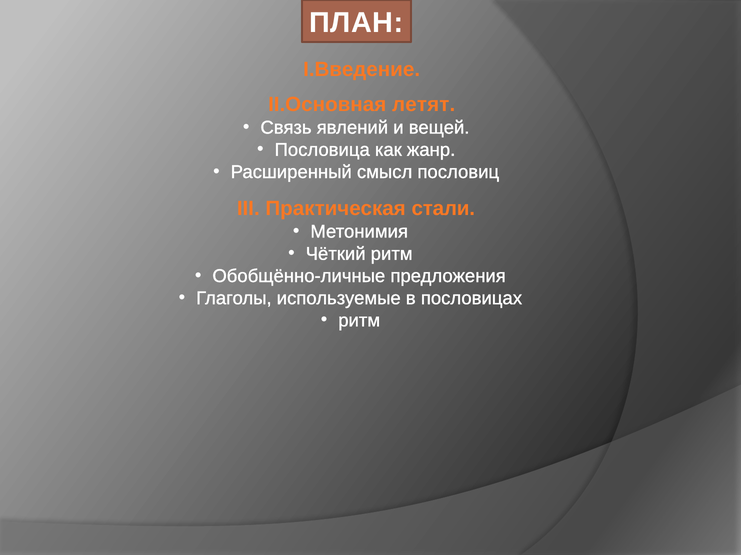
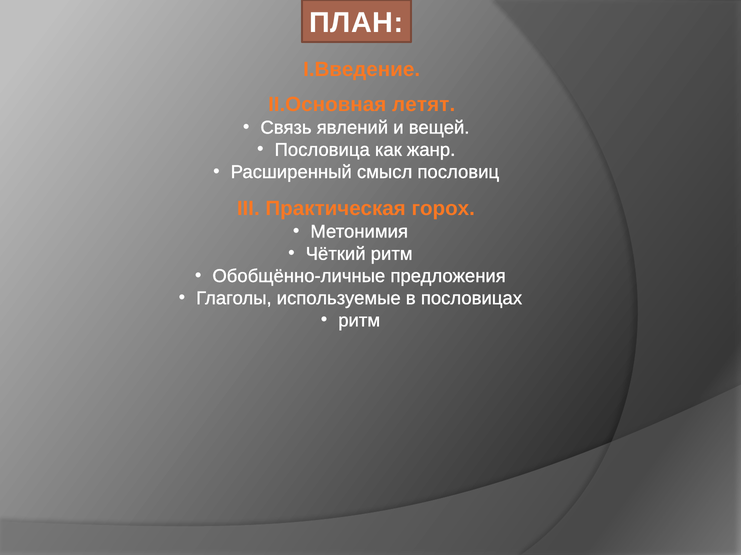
стали: стали -> горох (443, 209)
